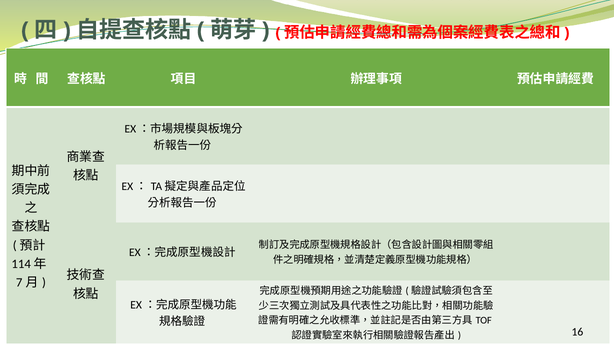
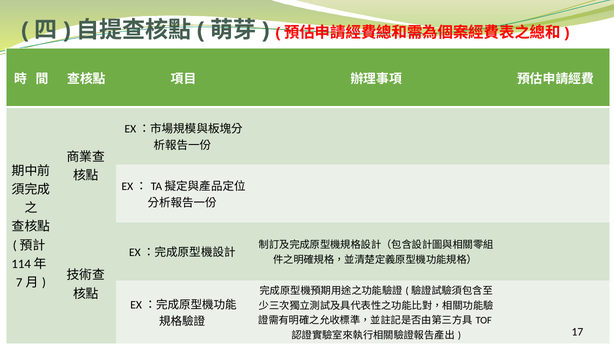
16: 16 -> 17 (577, 332)
